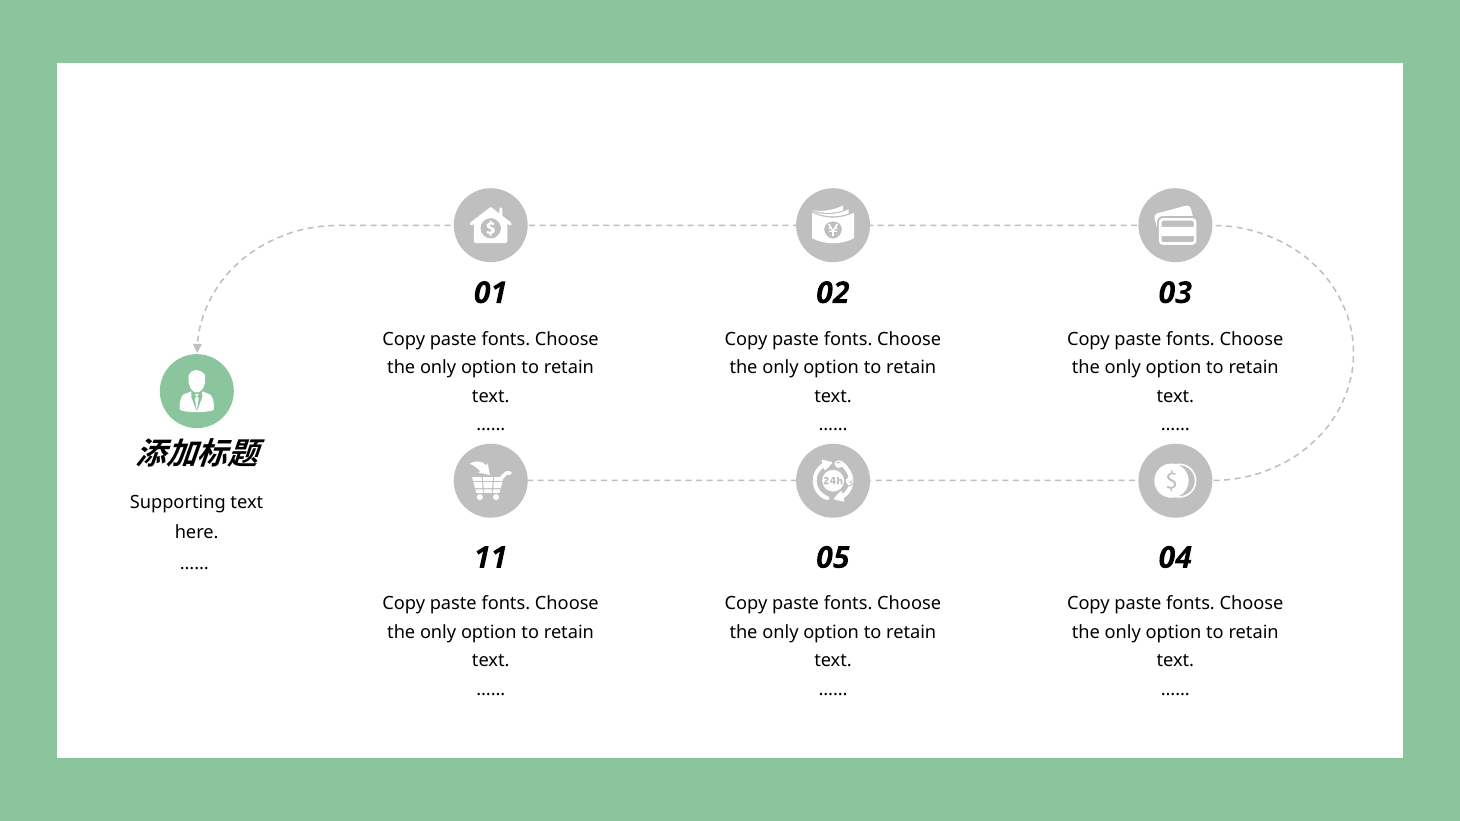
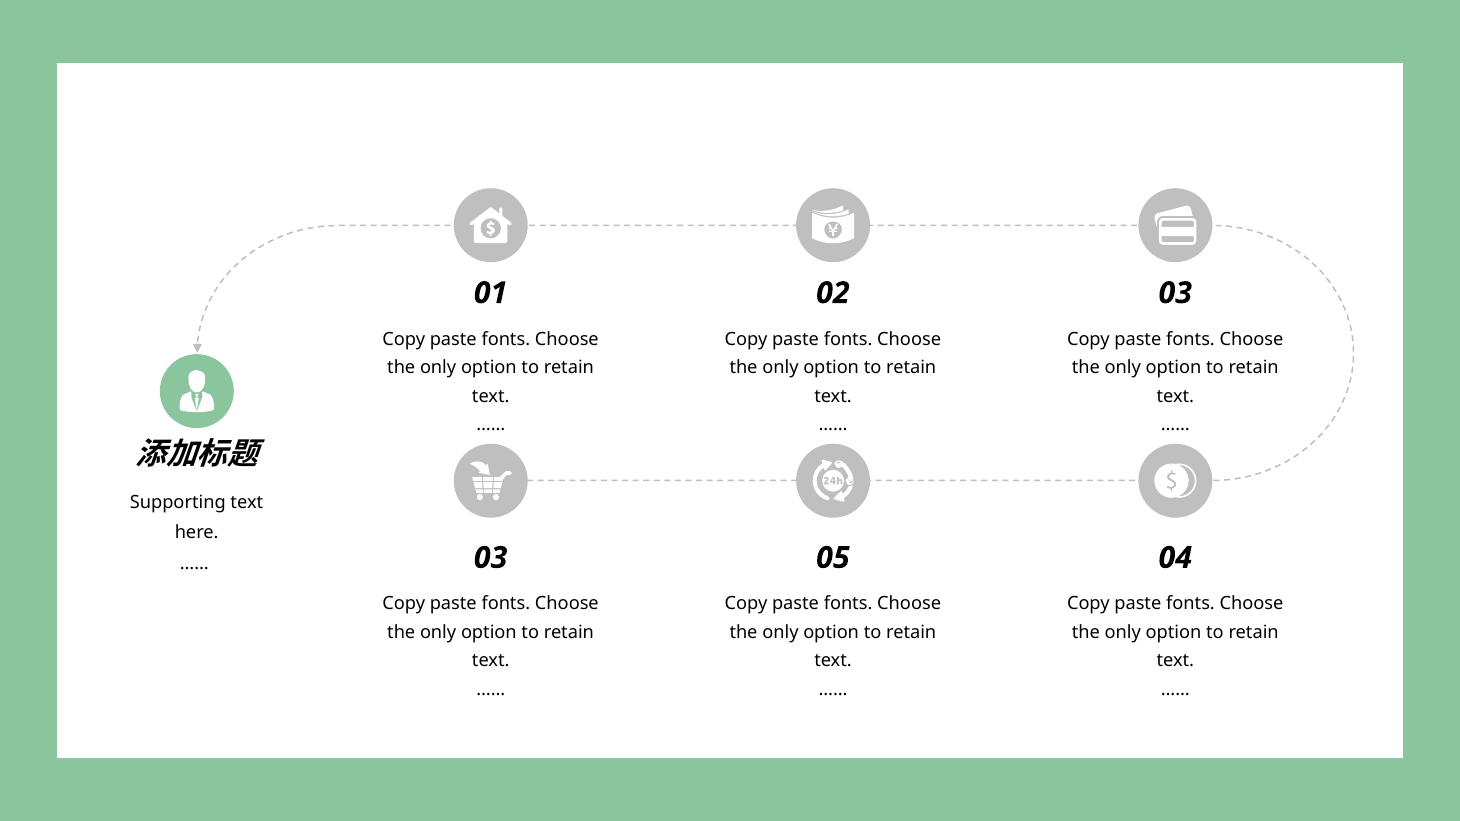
11: 11 -> 03 (491, 558)
